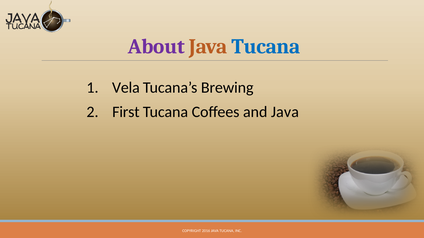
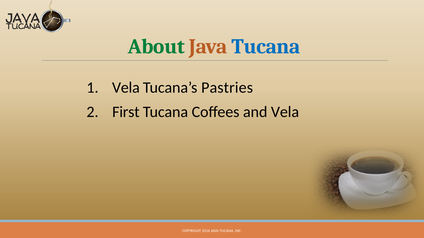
About colour: purple -> green (156, 47)
Brewing: Brewing -> Pastries (227, 88)
and Java: Java -> Vela (285, 112)
